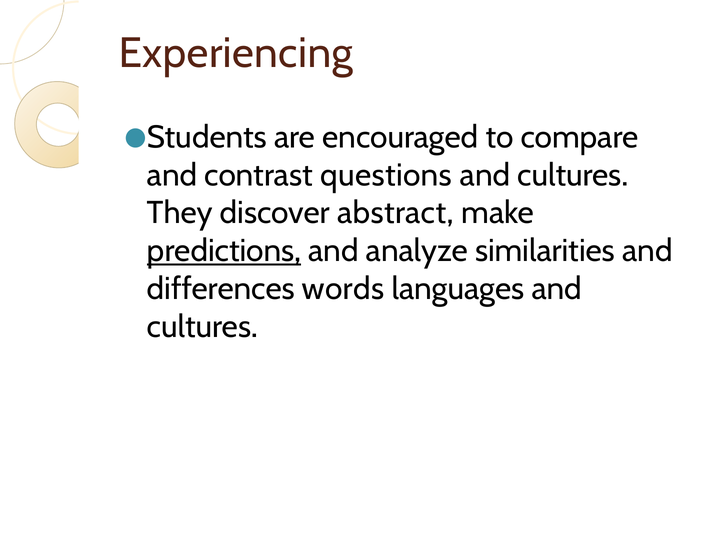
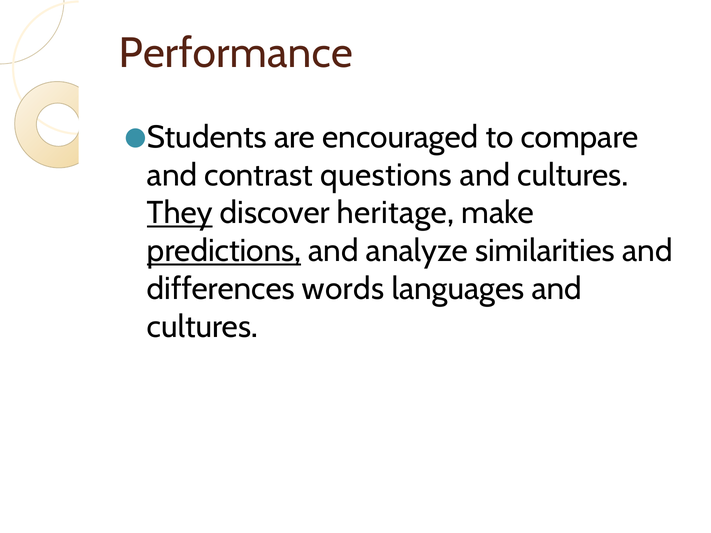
Experiencing: Experiencing -> Performance (236, 53)
They underline: none -> present (180, 213)
abstract: abstract -> heritage (395, 213)
